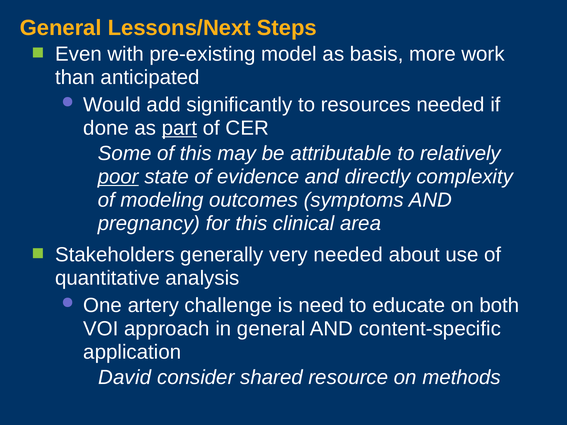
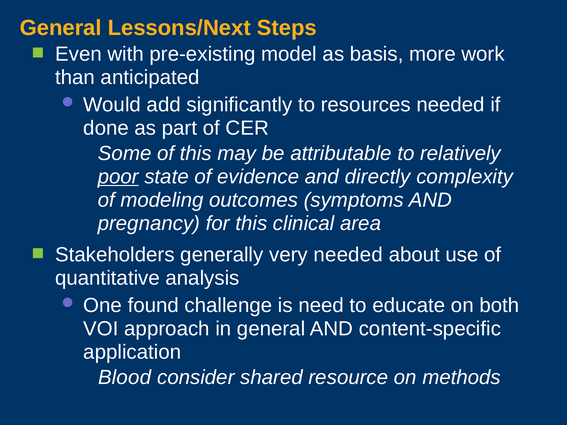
part underline: present -> none (179, 128)
artery: artery -> found (153, 306)
David: David -> Blood (125, 378)
